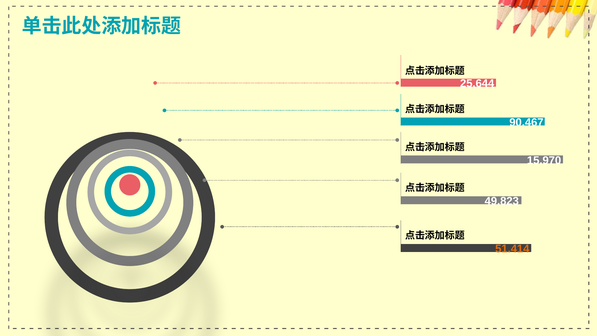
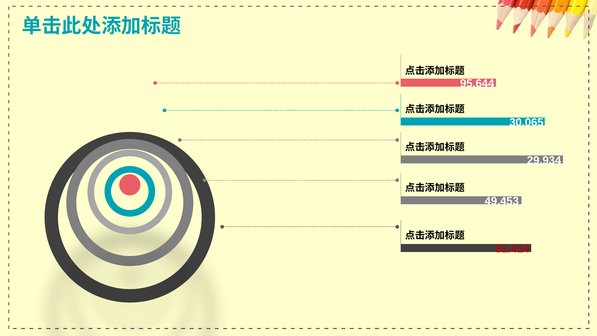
25,644: 25,644 -> 95,644 (477, 84)
90.467: 90.467 -> 30.065 (526, 122)
15.970: 15.970 -> 29.934 (544, 160)
49.823: 49.823 -> 49.453 (502, 201)
51.414 colour: orange -> red (512, 249)
